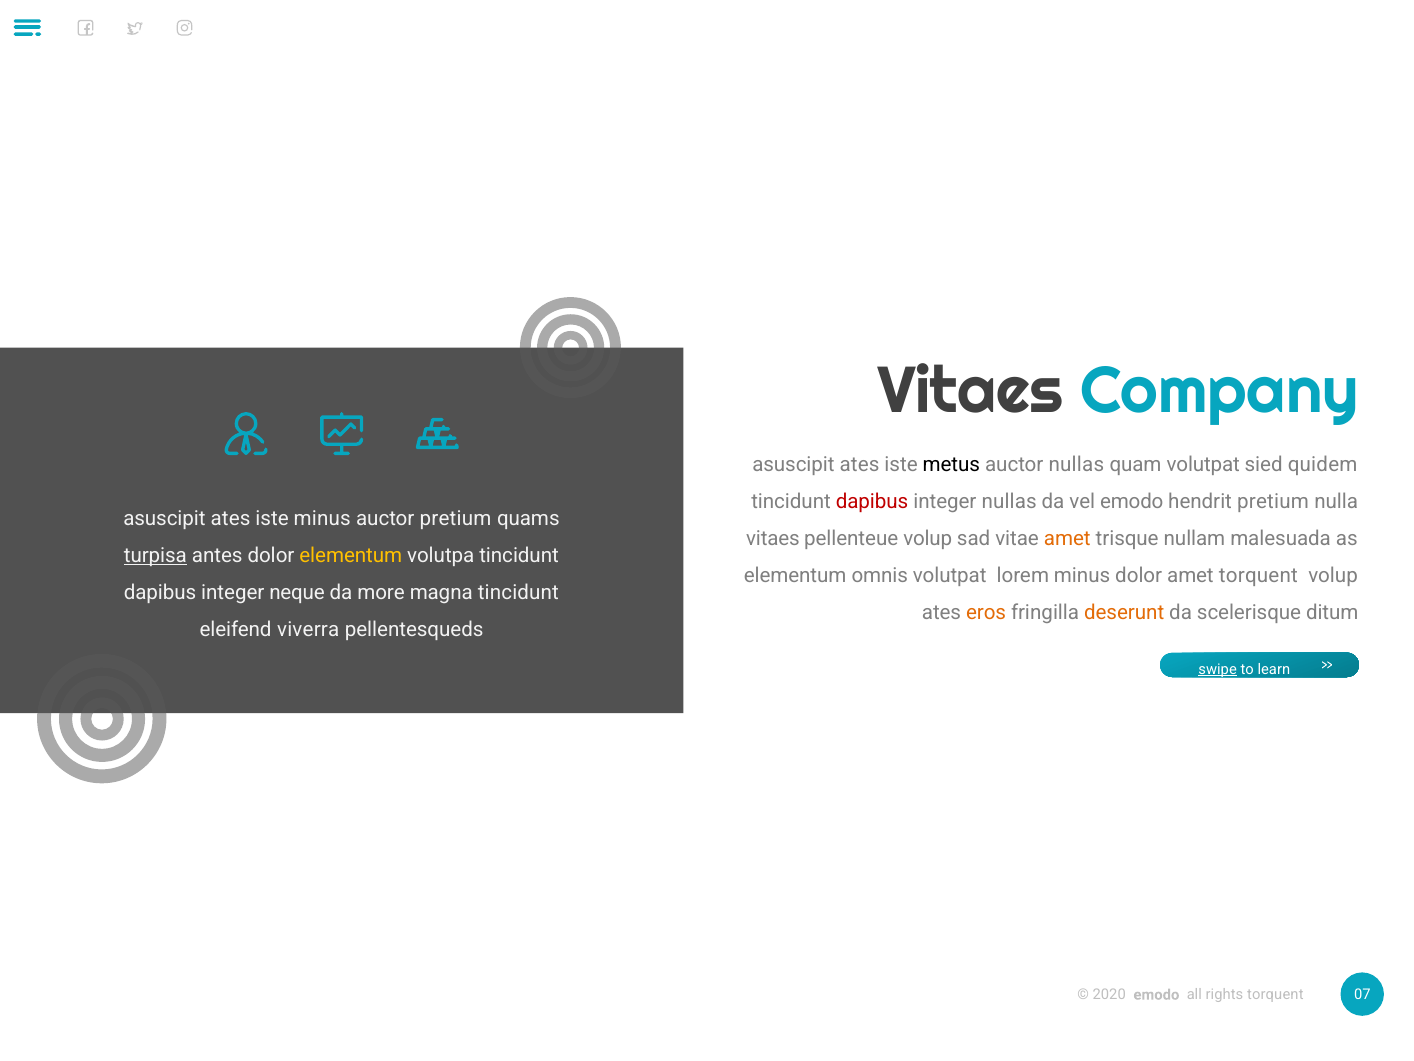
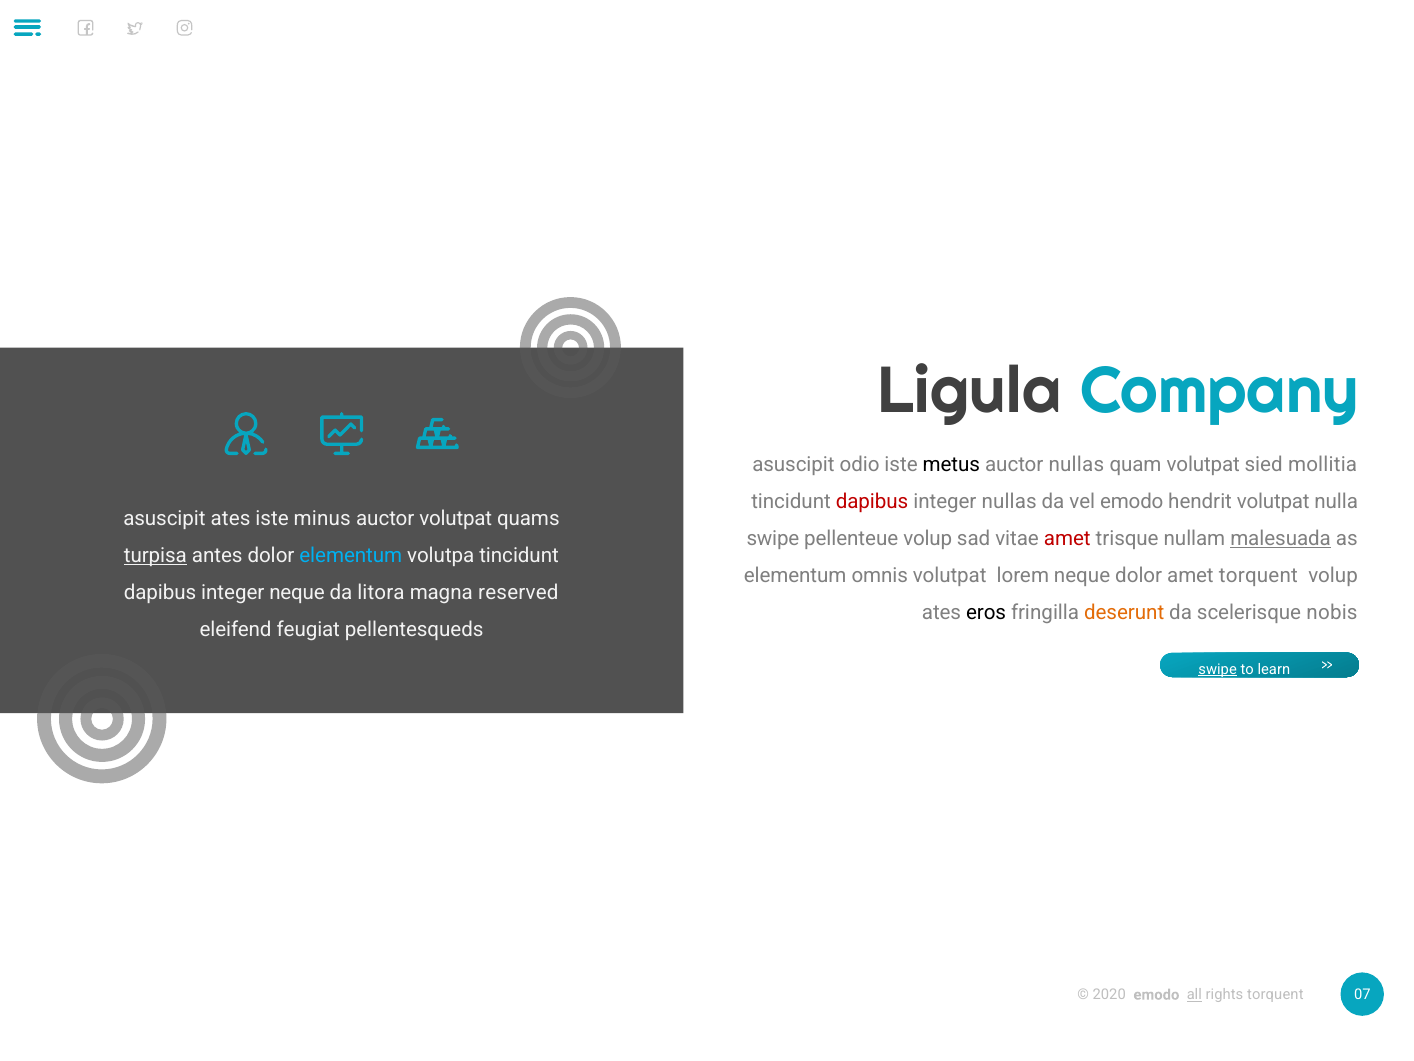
Vitaes: Vitaes -> Ligula (970, 391)
ates: ates -> odio (860, 464)
quidem: quidem -> mollitia (1323, 464)
hendrit pretium: pretium -> volutpat (1273, 501)
auctor pretium: pretium -> volutpat (456, 518)
vitaes: vitaes -> swipe (773, 538)
amet colour: orange -> red (1067, 538)
malesuada underline: none -> present (1281, 538)
elementum colour: yellow -> light blue (351, 556)
lorem minus: minus -> neque (1082, 575)
more: more -> litora (381, 593)
magna tincidunt: tincidunt -> reserved (518, 593)
eros colour: orange -> black (986, 612)
ditum: ditum -> nobis (1332, 612)
viverra: viverra -> feugiat (308, 630)
all underline: none -> present (1194, 994)
